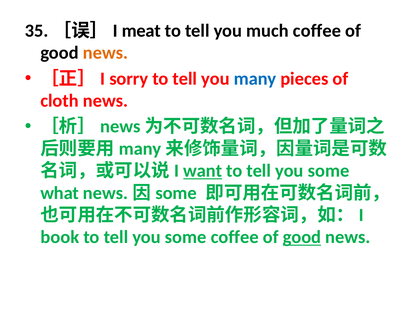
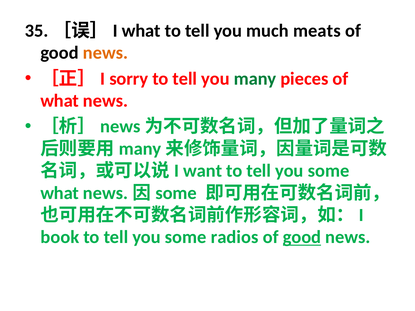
meat: meat -> what (141, 31)
much coffee: coffee -> meats (317, 31)
many colour: blue -> green (255, 79)
cloth: cloth -> what (60, 101)
want underline: present -> none (203, 171)
some coffee: coffee -> radios (235, 237)
